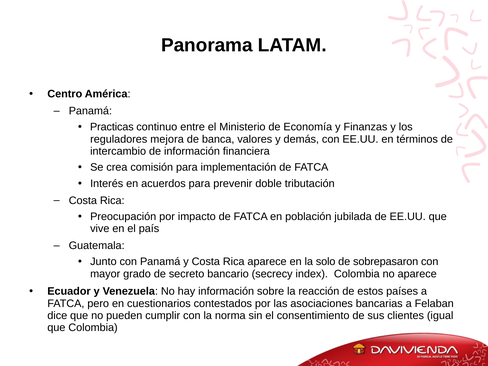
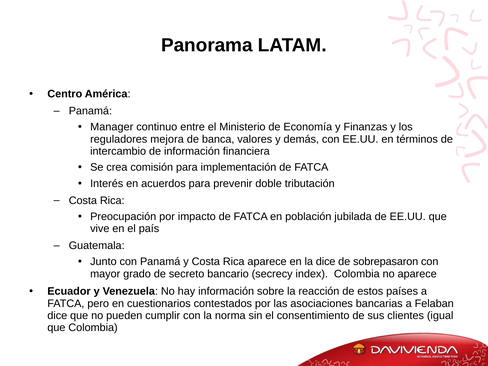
Practicas: Practicas -> Manager (112, 127)
la solo: solo -> dice (326, 262)
